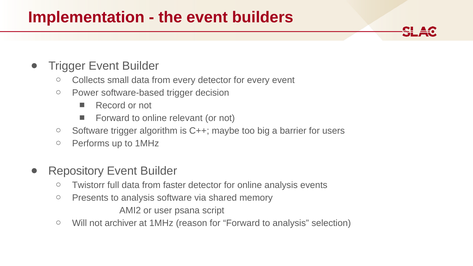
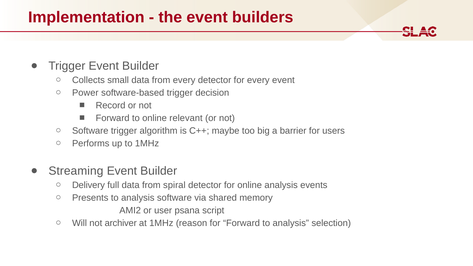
Repository: Repository -> Streaming (76, 171)
Twistorr: Twistorr -> Delivery (88, 185)
faster: faster -> spiral (174, 185)
